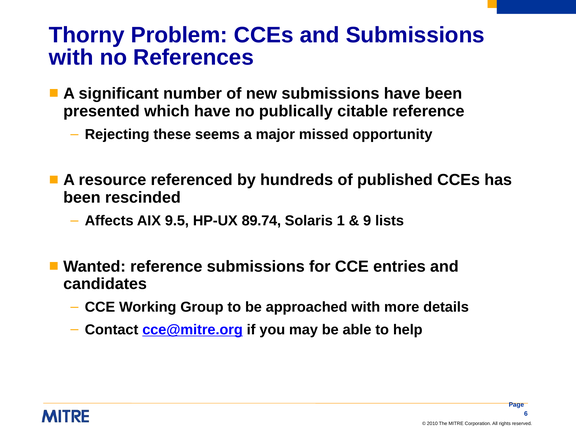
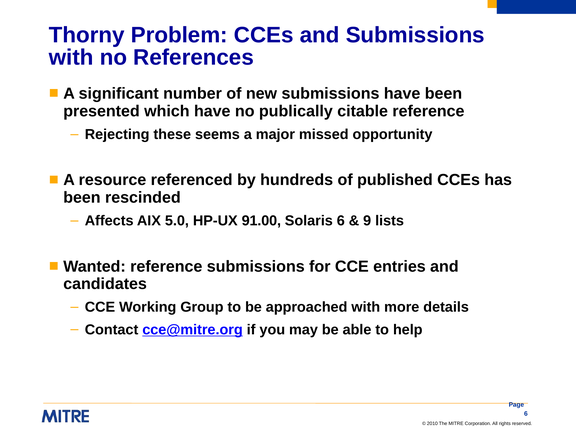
9.5: 9.5 -> 5.0 (177, 221)
89.74: 89.74 -> 91.00 (261, 221)
Solaris 1: 1 -> 6 (341, 221)
